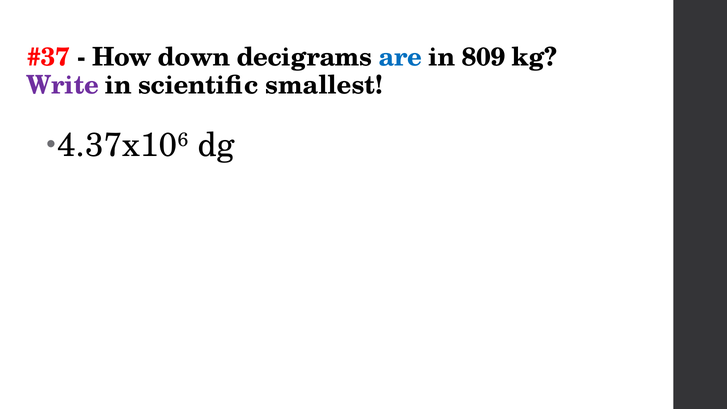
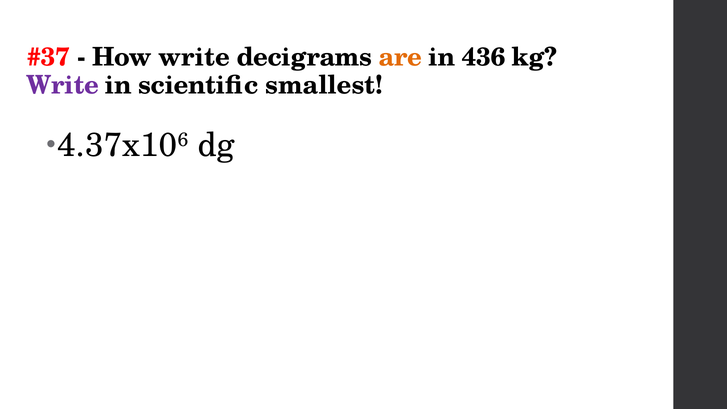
How down: down -> write (194, 57)
are colour: blue -> orange (400, 57)
809: 809 -> 436 (484, 57)
